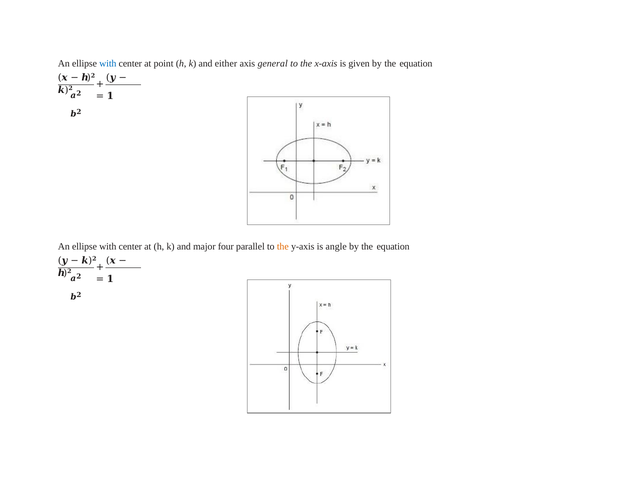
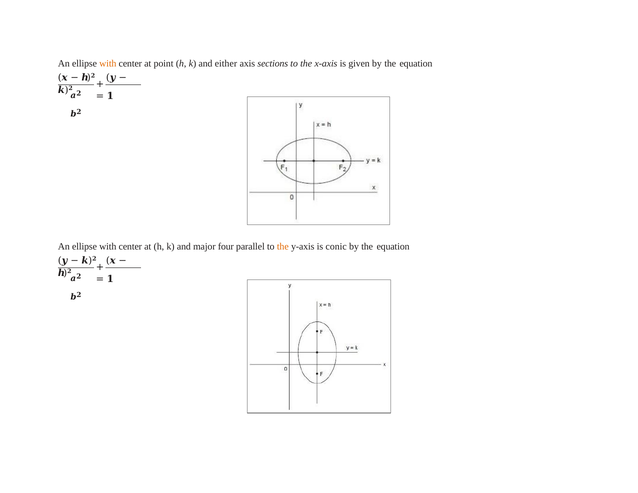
with colour: blue -> orange (108, 64)
general: general -> sections (273, 64)
angle: angle -> conic (336, 246)
